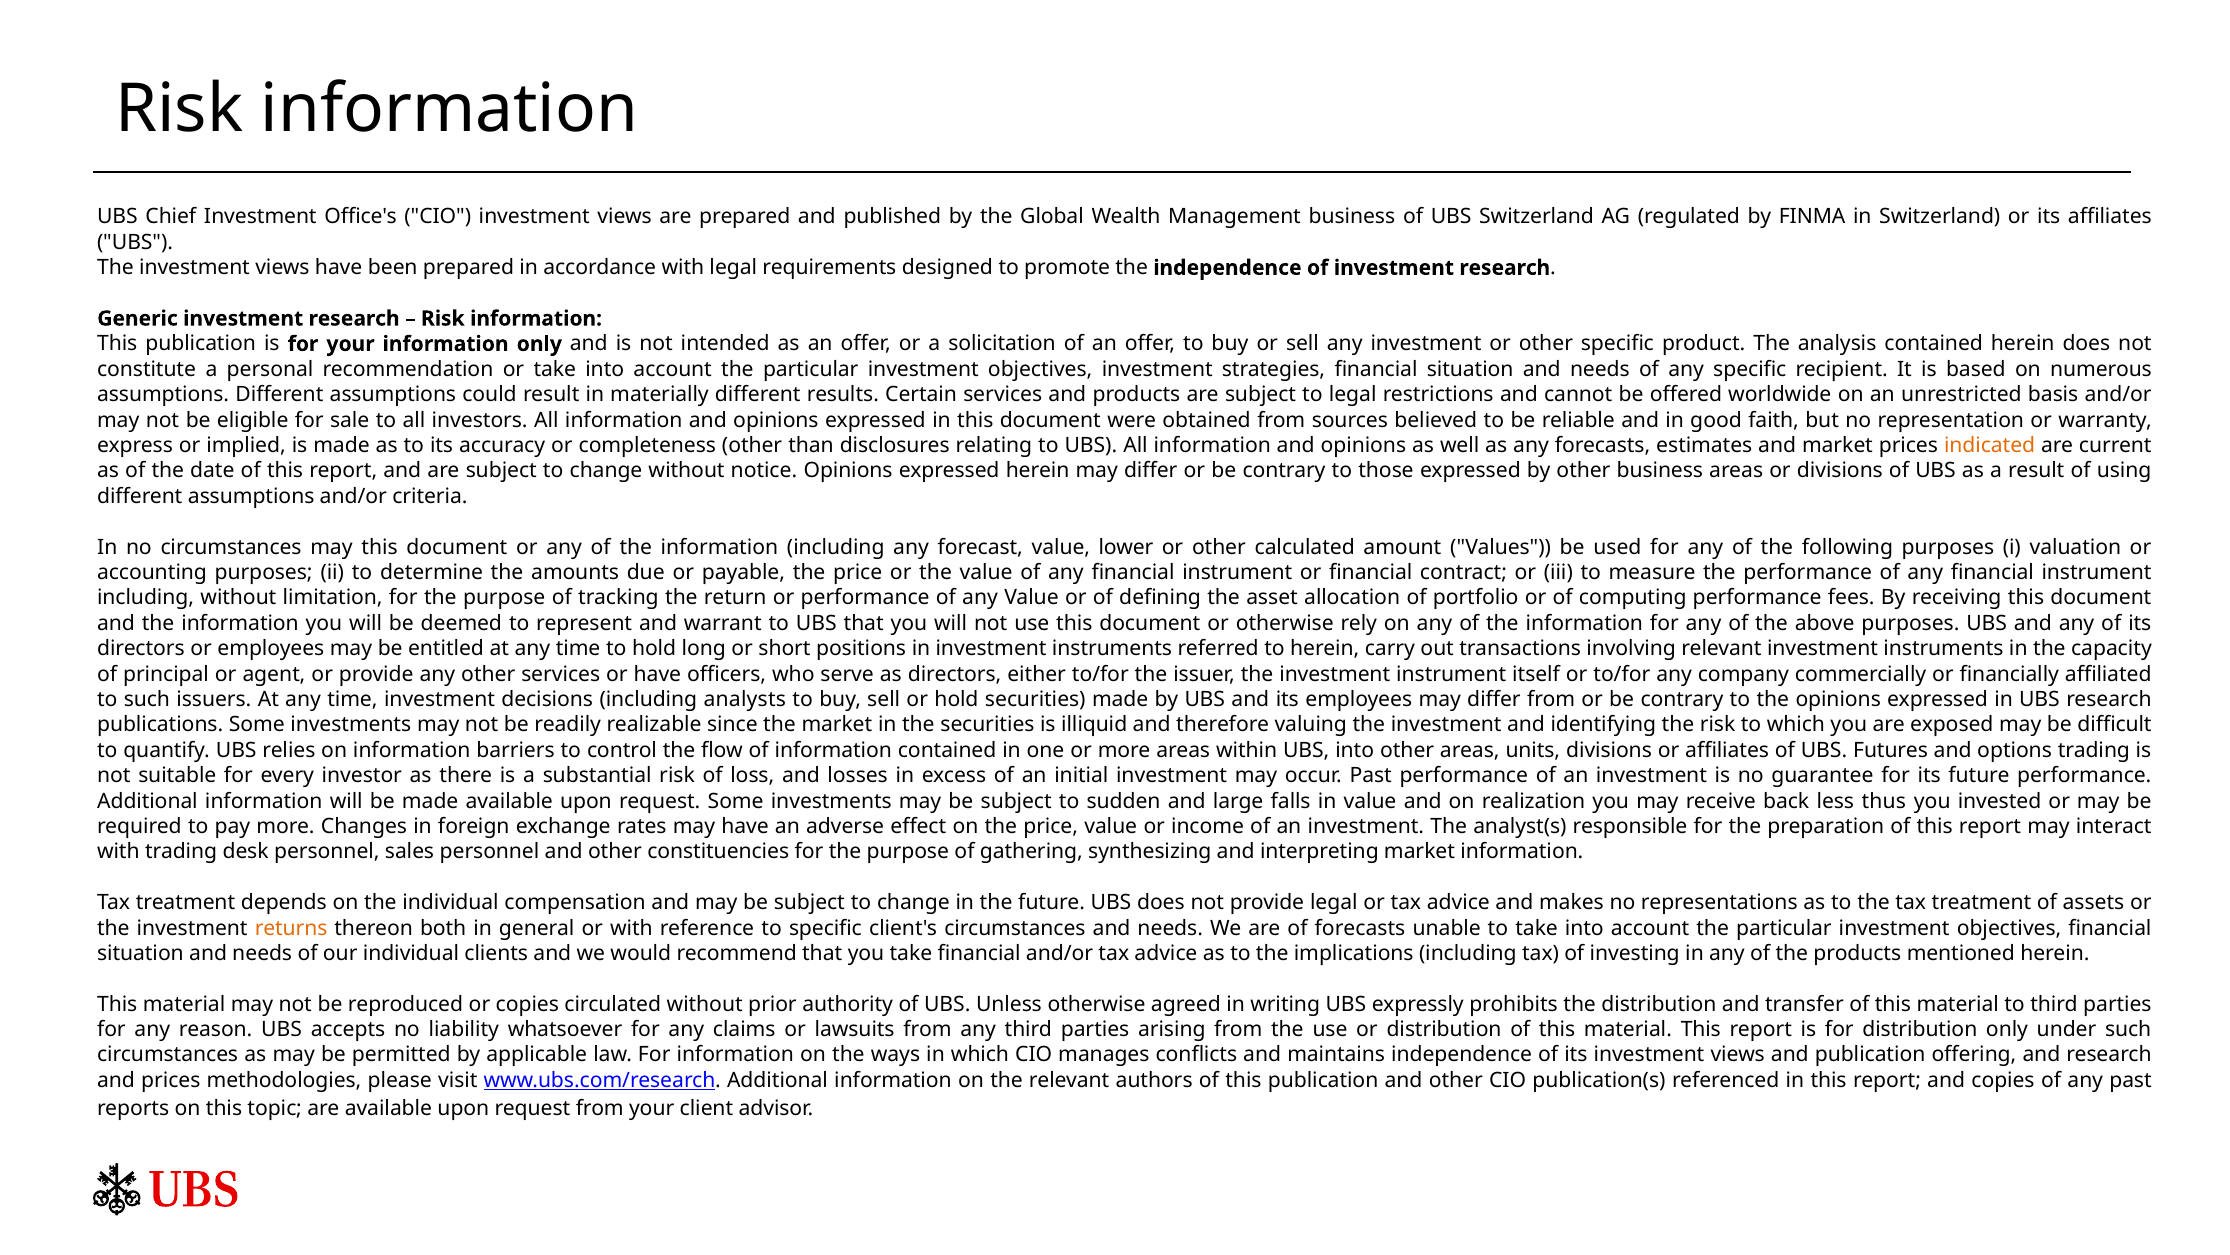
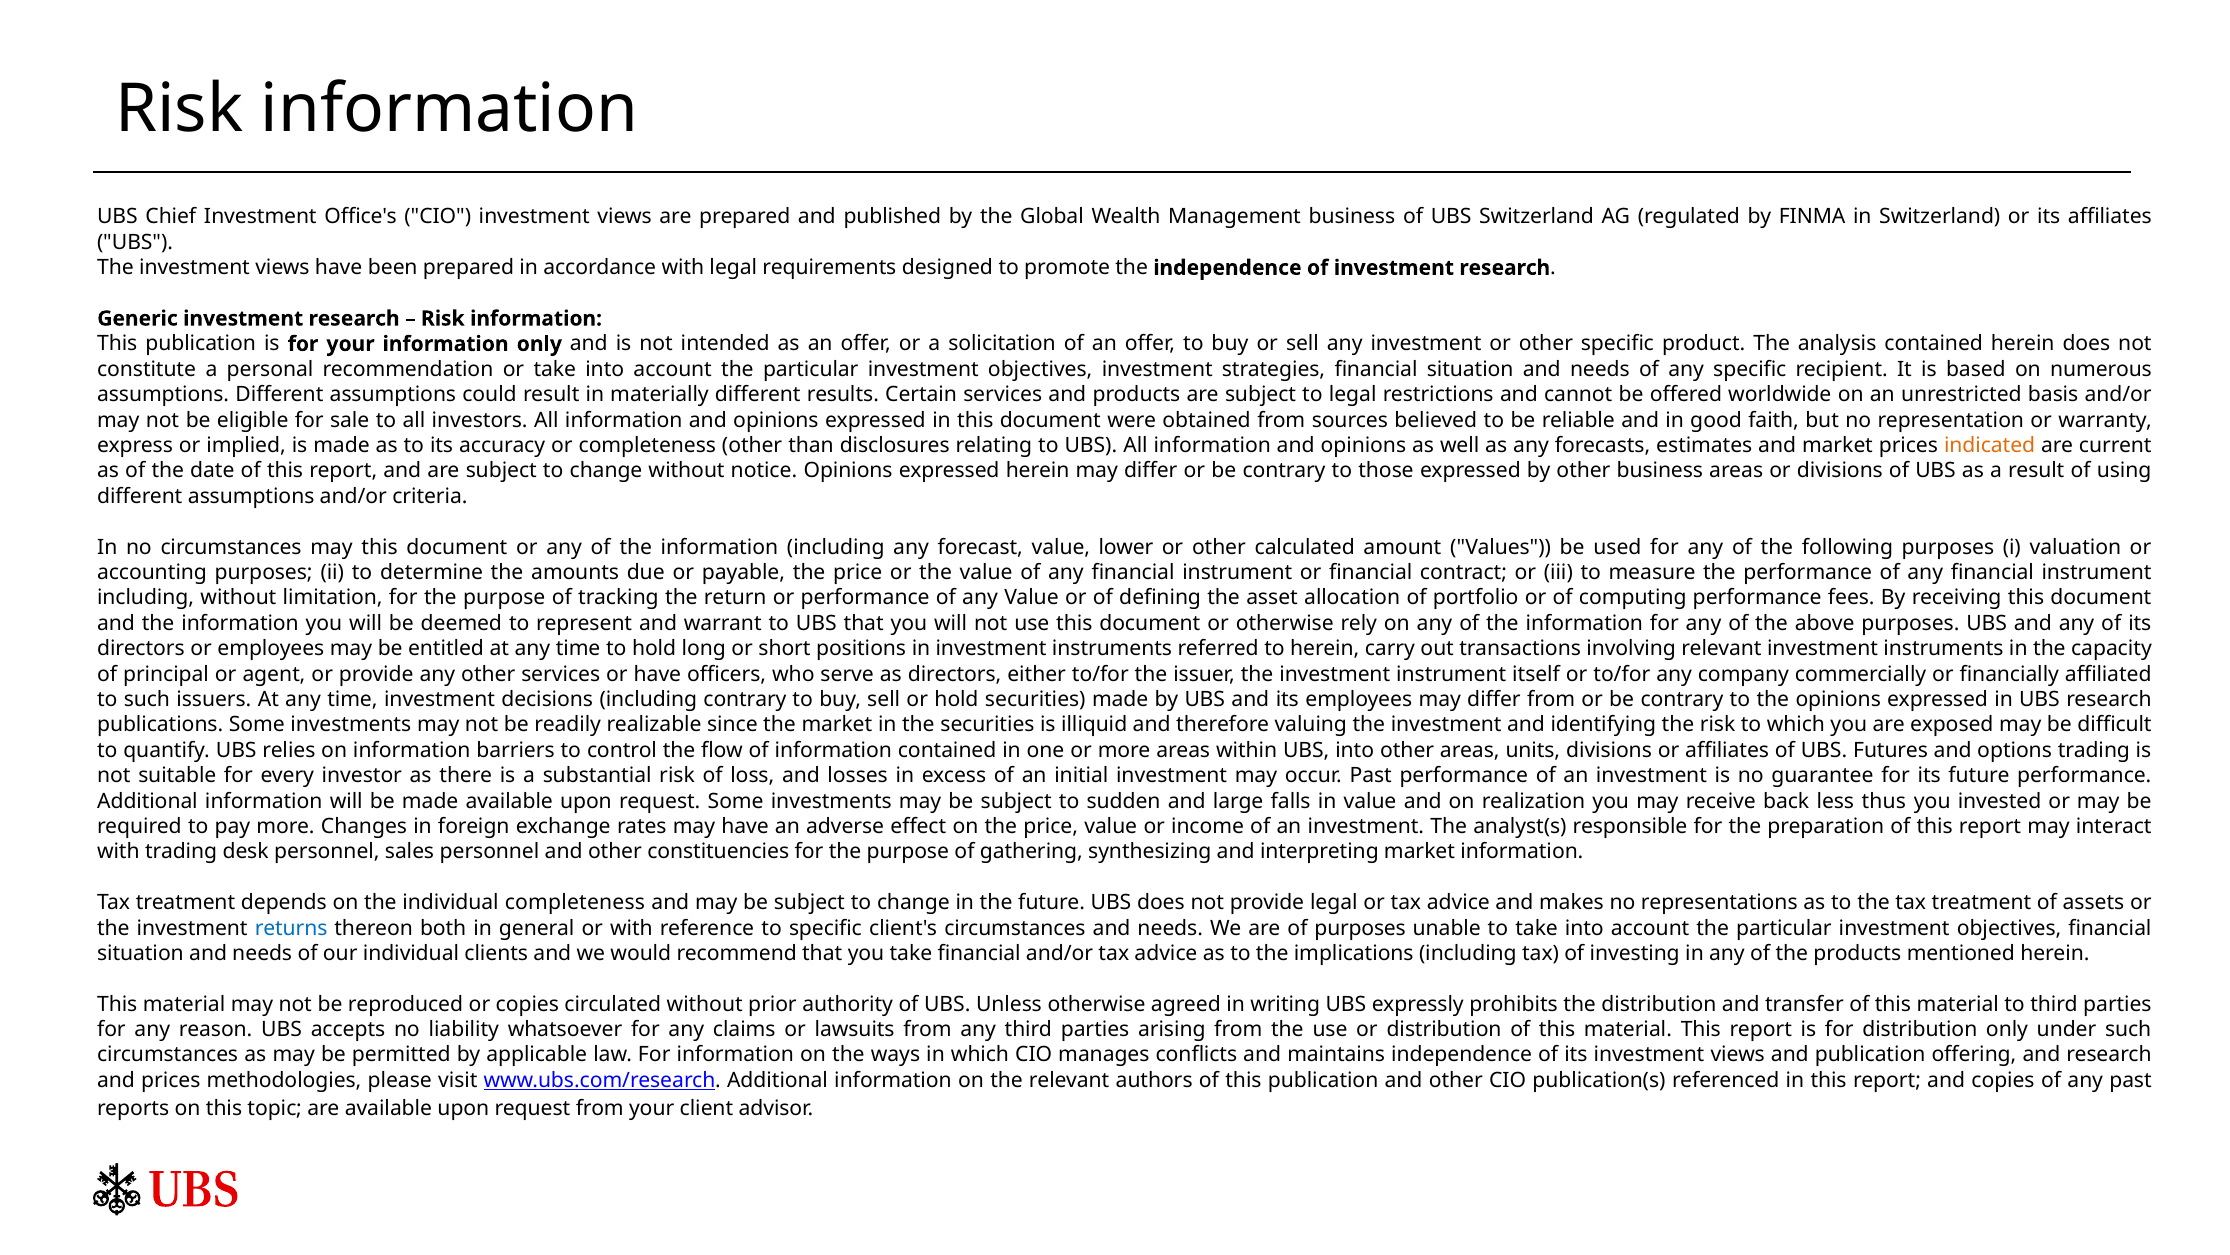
including analysts: analysts -> contrary (745, 699)
individual compensation: compensation -> completeness (575, 903)
returns colour: orange -> blue (291, 928)
of forecasts: forecasts -> purposes (1360, 928)
